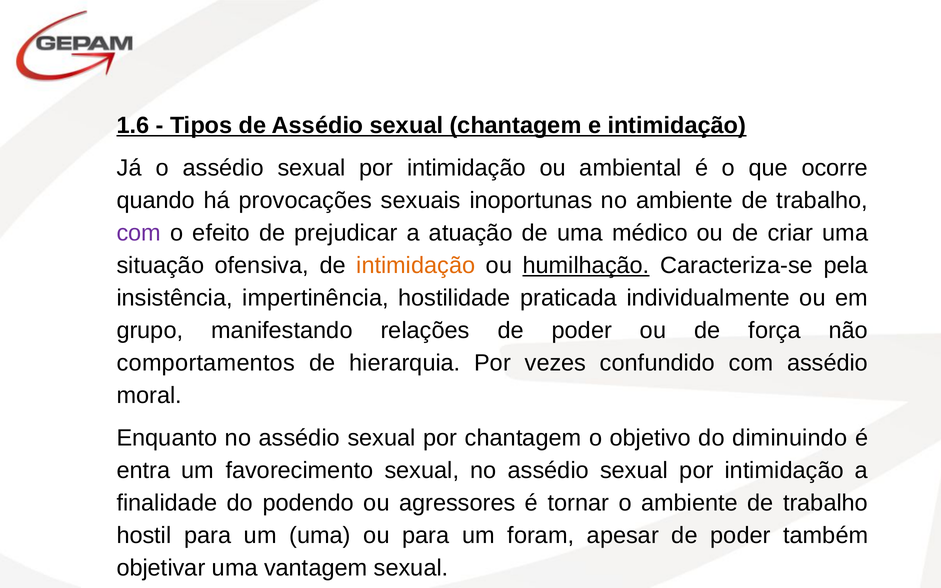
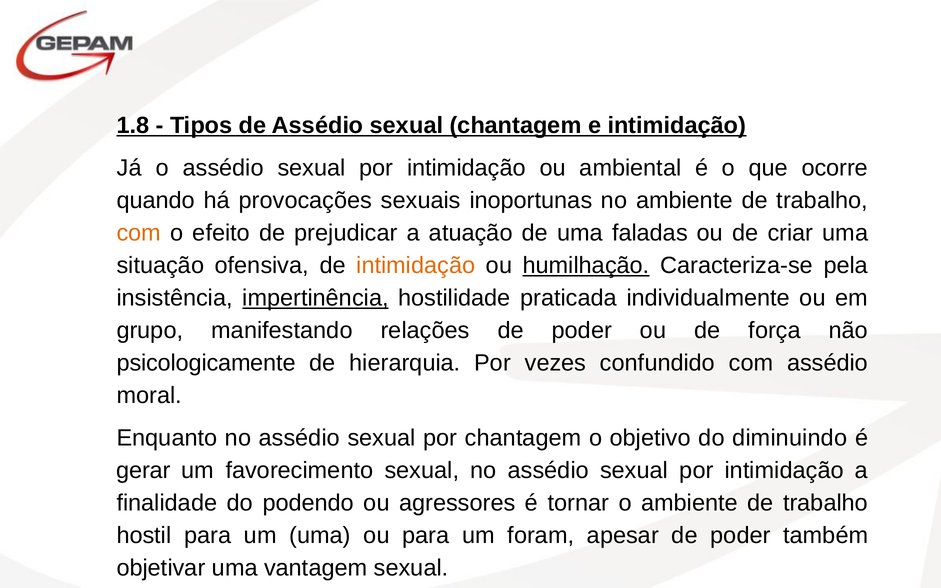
1.6: 1.6 -> 1.8 (133, 125)
com colour: purple -> orange (139, 233)
médico: médico -> faladas (650, 233)
impertinência underline: none -> present (315, 298)
comportamentos: comportamentos -> psicologicamente (206, 363)
entra: entra -> gerar (143, 471)
